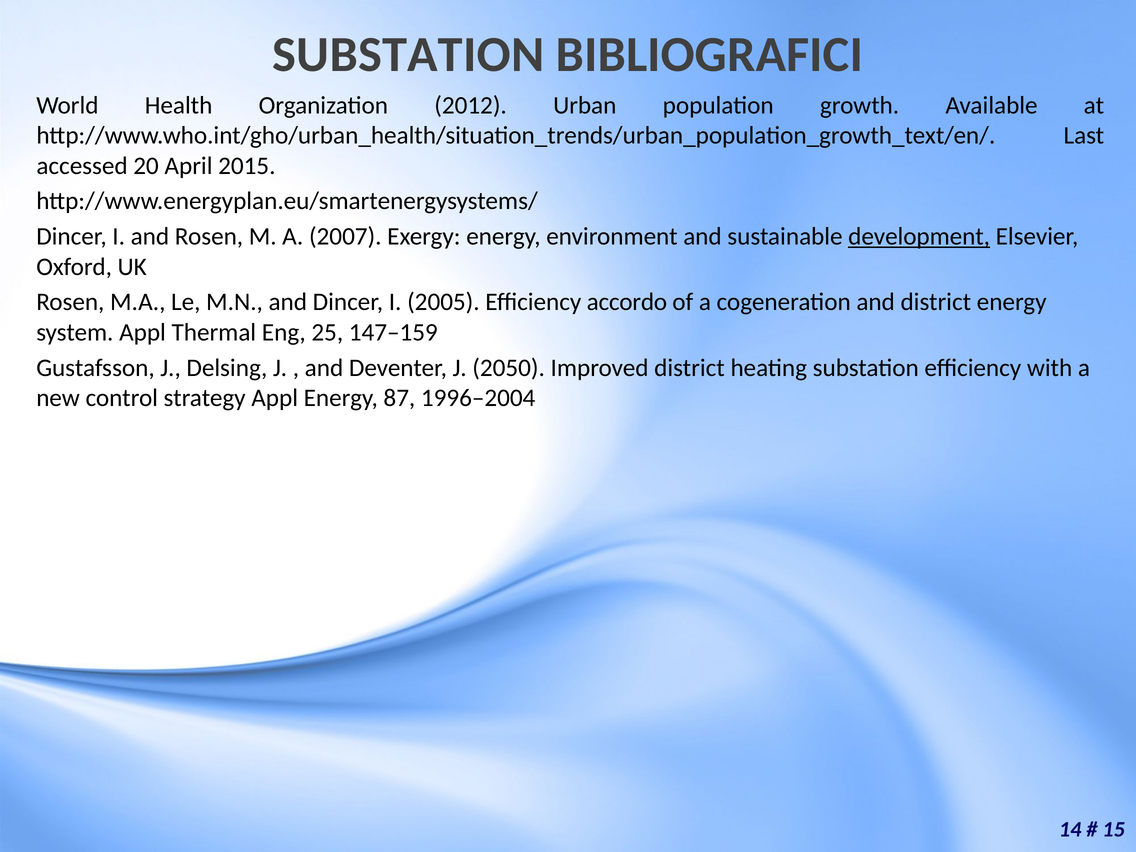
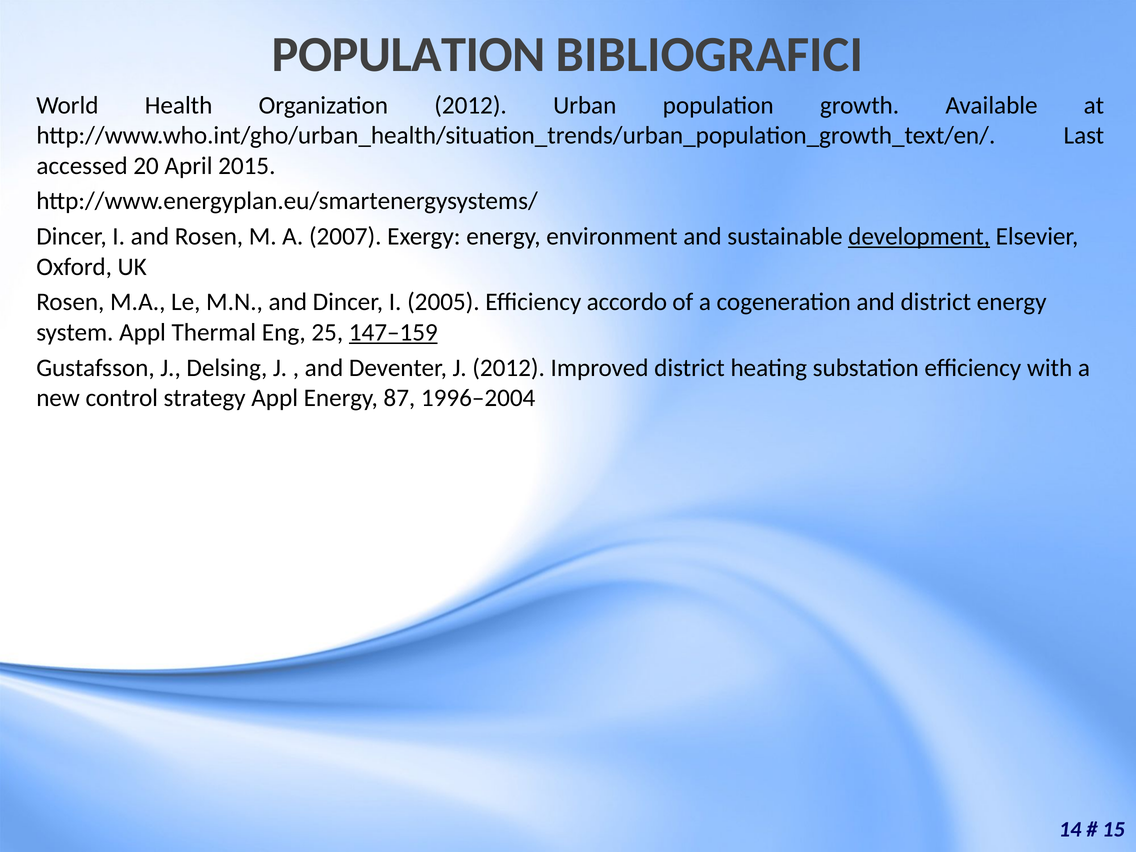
SUBSTATION: SUBSTATION -> POPULATION (409, 54)
147–159 underline: none -> present (393, 332)
J 2050: 2050 -> 2012 (509, 368)
